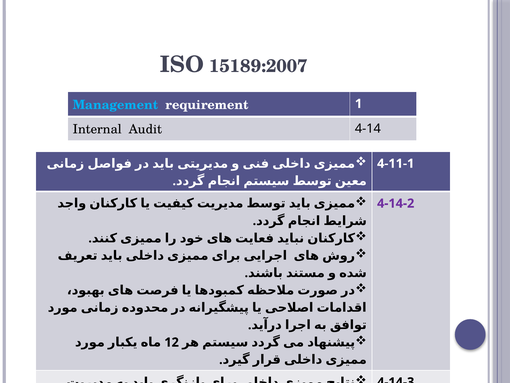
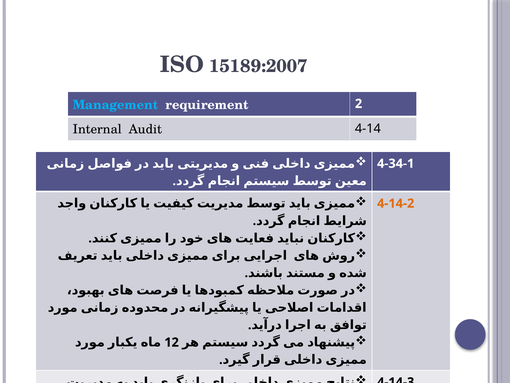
1: 1 -> 2 (359, 104)
4-11-1: 4-11-1 -> 4-34-1 (396, 163)
4-14-2 colour: purple -> orange (396, 203)
